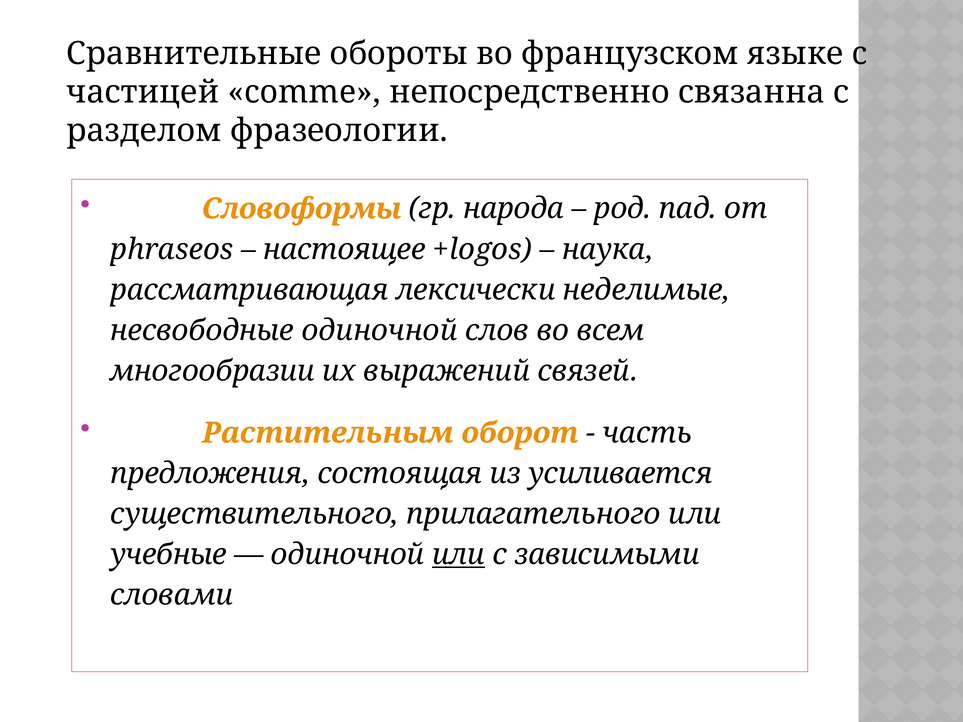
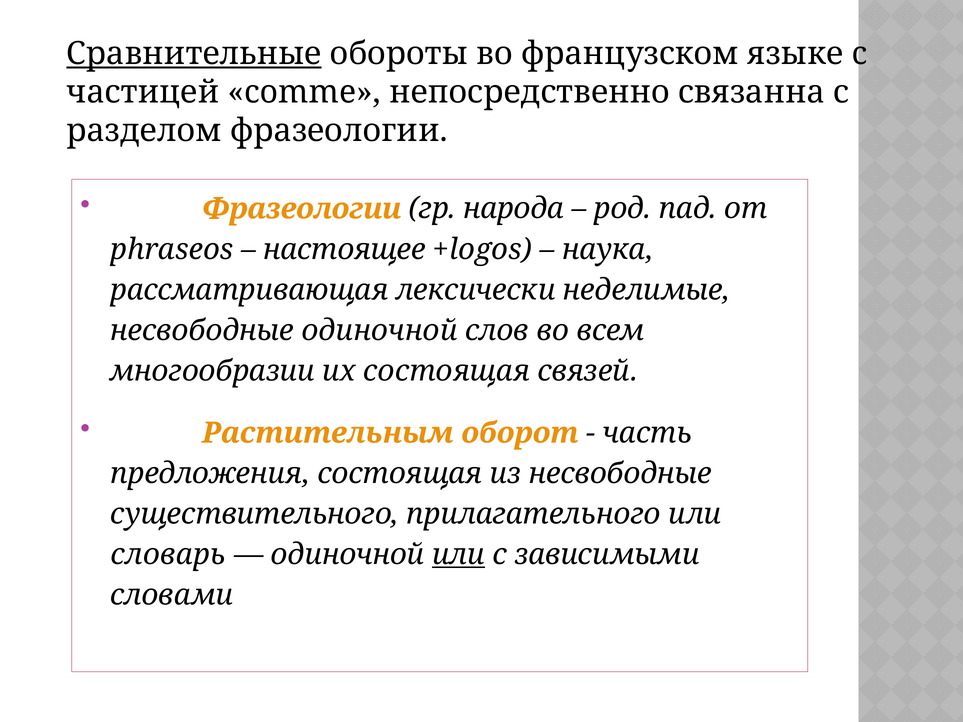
Сравнительные underline: none -> present (194, 54)
Словоформы: Словоформы -> Фразеологии (302, 209)
их выражений: выражений -> состоящая (447, 371)
из усиливается: усиливается -> несвободные (620, 474)
учебные: учебные -> словарь (168, 555)
